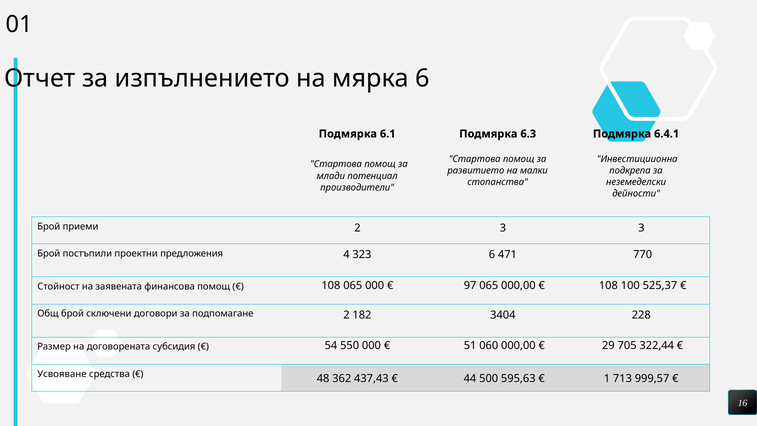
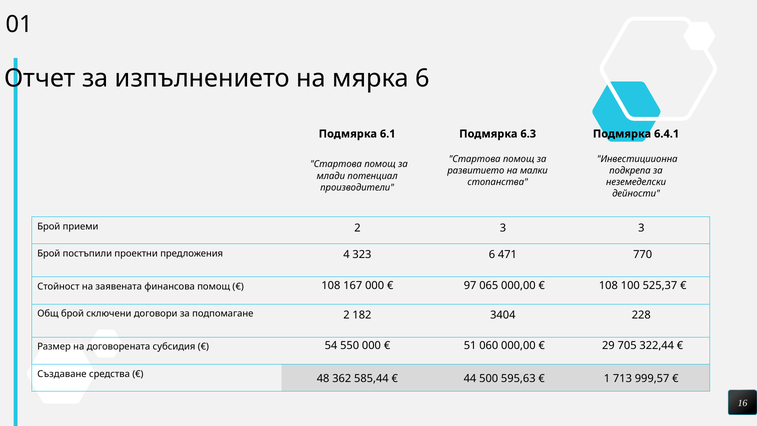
108 065: 065 -> 167 (353, 285)
Усвояване: Усвояване -> Създаване (62, 374)
437,43: 437,43 -> 585,44 (371, 378)
